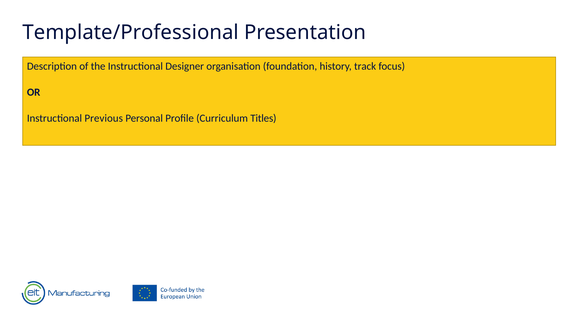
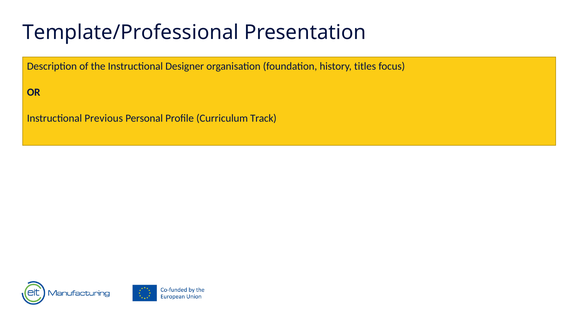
track: track -> titles (365, 66)
Titles: Titles -> Track (263, 118)
